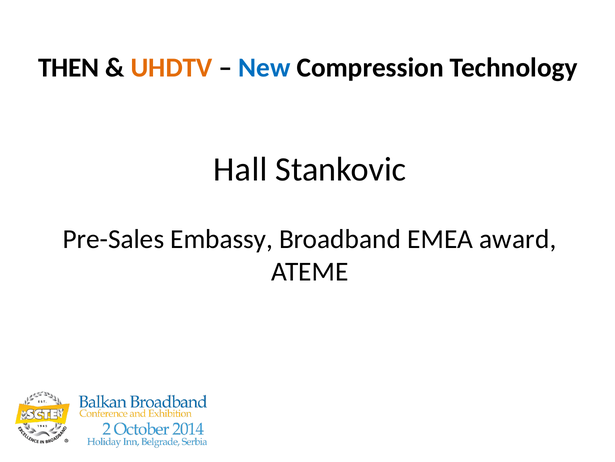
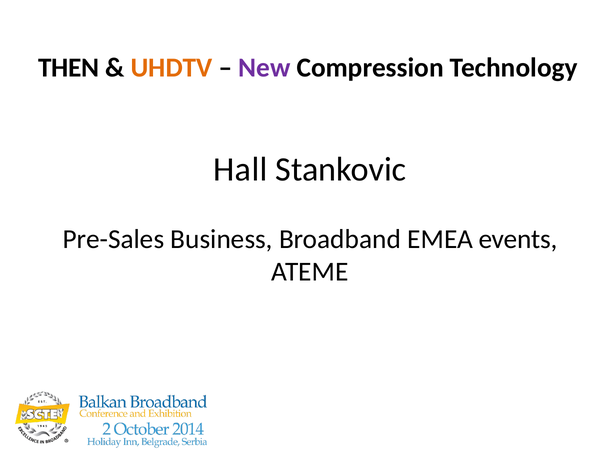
New colour: blue -> purple (264, 67)
Embassy: Embassy -> Business (222, 239)
award: award -> events (518, 239)
